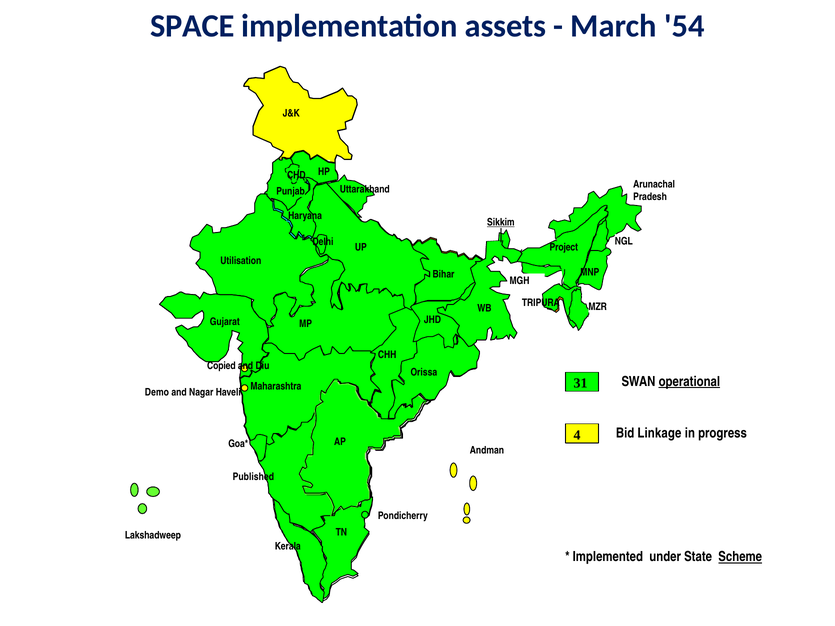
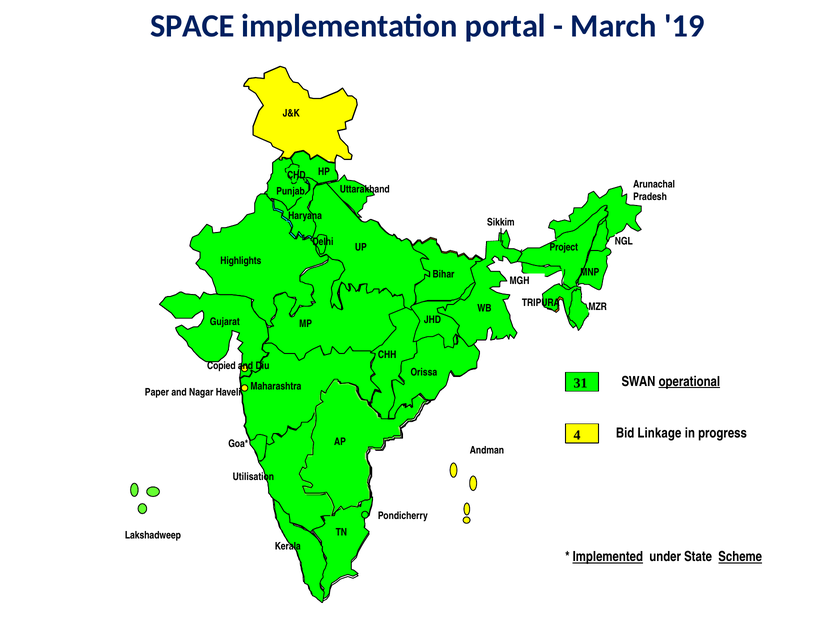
assets: assets -> portal (505, 26)
54: 54 -> 19 (684, 26)
Sikkim underline: present -> none (501, 222)
Utilisation: Utilisation -> Highlights (241, 261)
Demo: Demo -> Paper (157, 392)
Published: Published -> Utilisation (253, 477)
Implemented underline: none -> present (608, 557)
